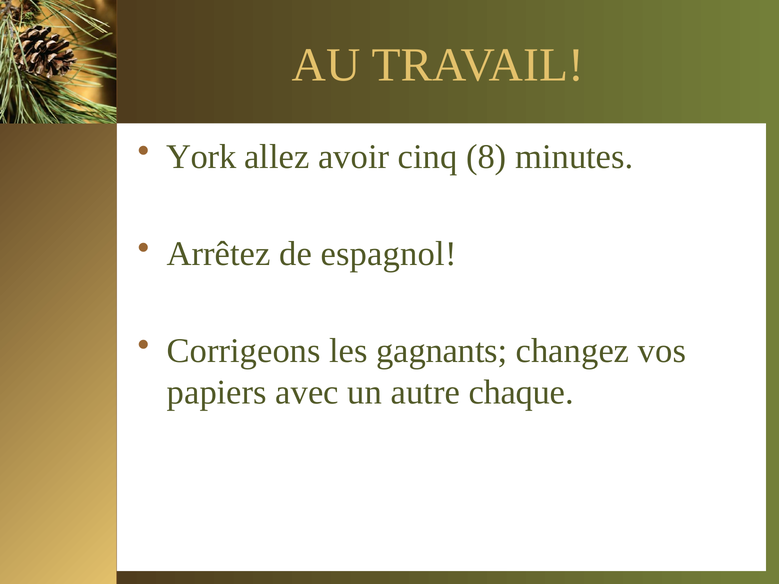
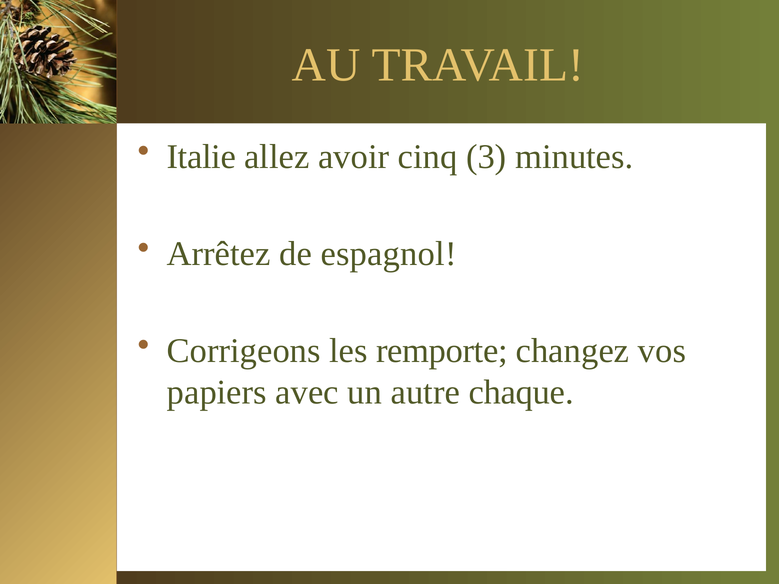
York: York -> Italie (201, 157)
8: 8 -> 3 (486, 157)
gagnants: gagnants -> remporte (442, 351)
